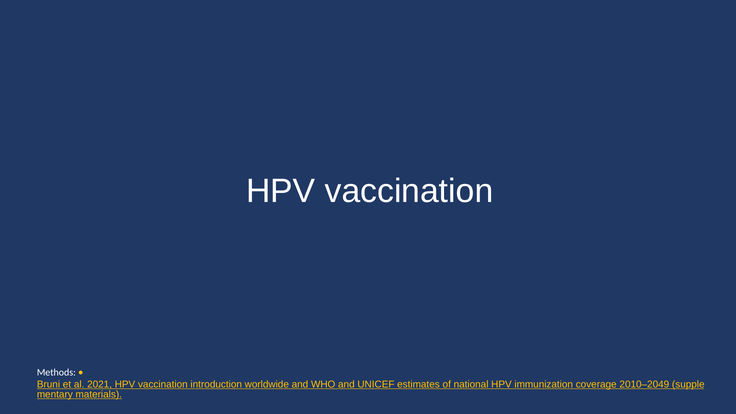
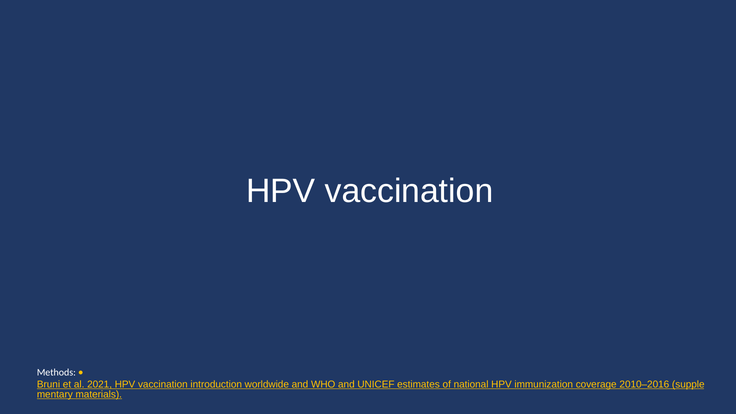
2010–2049: 2010–2049 -> 2010–2016 (644, 384)
